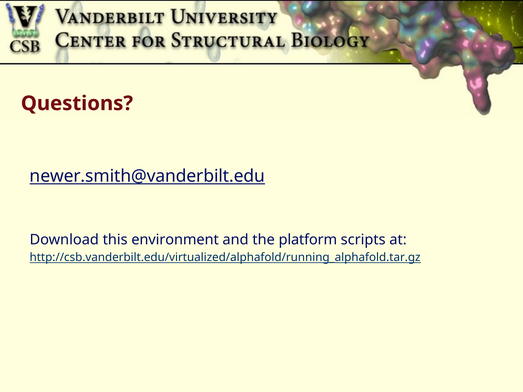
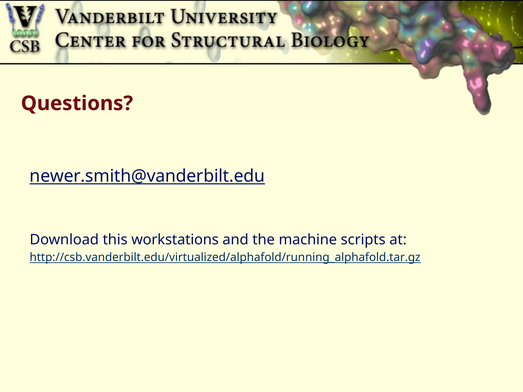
environment: environment -> workstations (175, 240)
platform: platform -> machine (308, 240)
